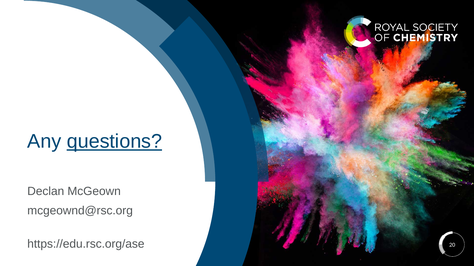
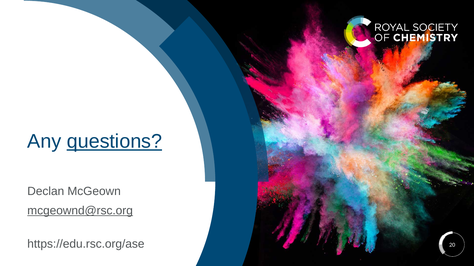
mcgeownd@rsc.org underline: none -> present (80, 211)
